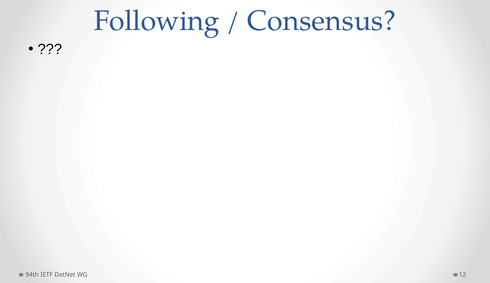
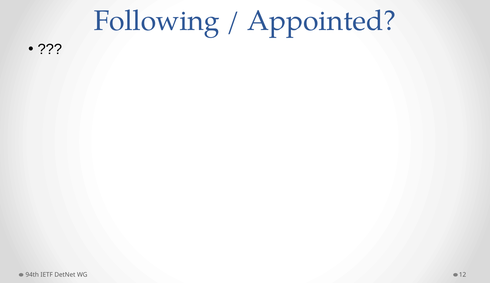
Consensus: Consensus -> Appointed (322, 21)
